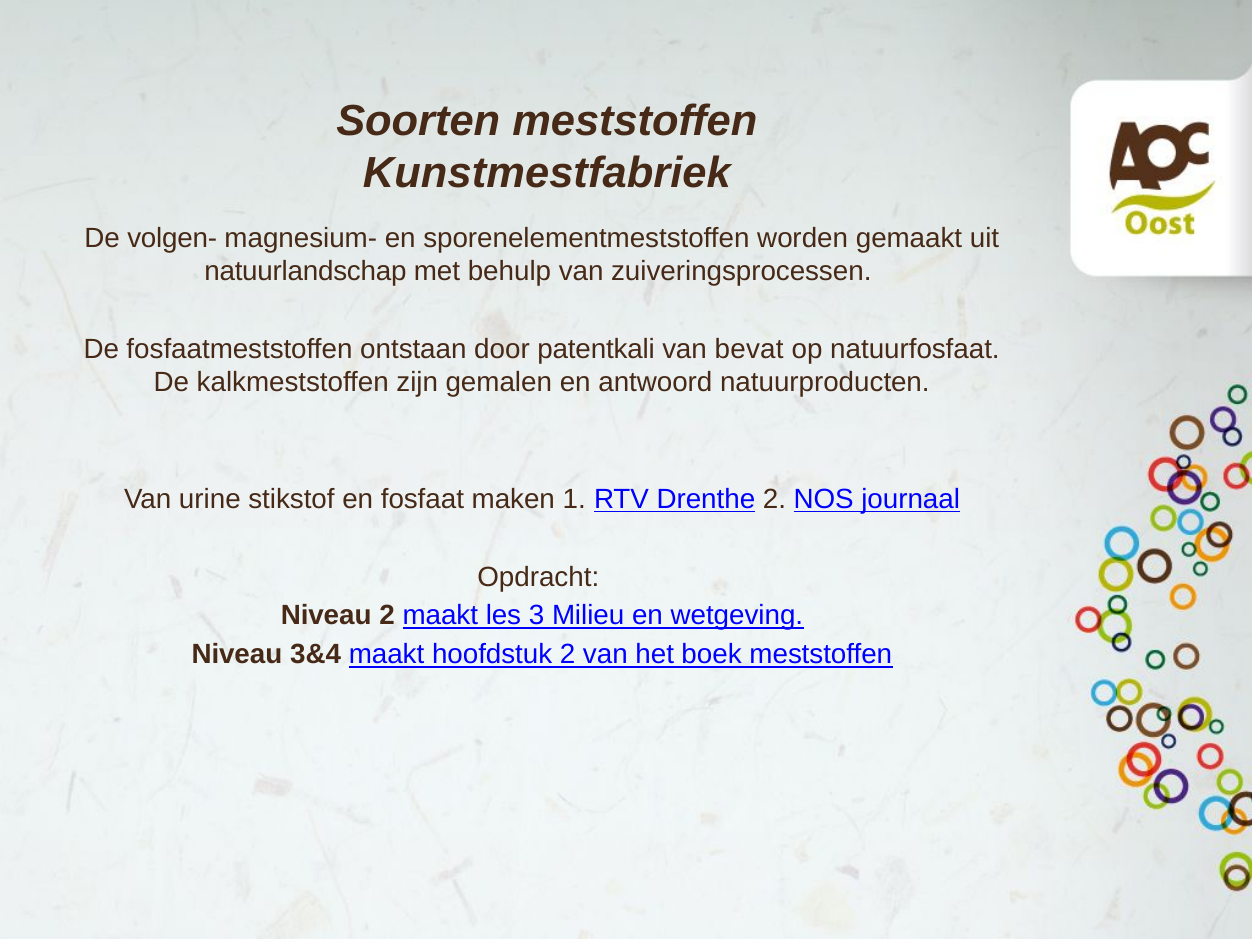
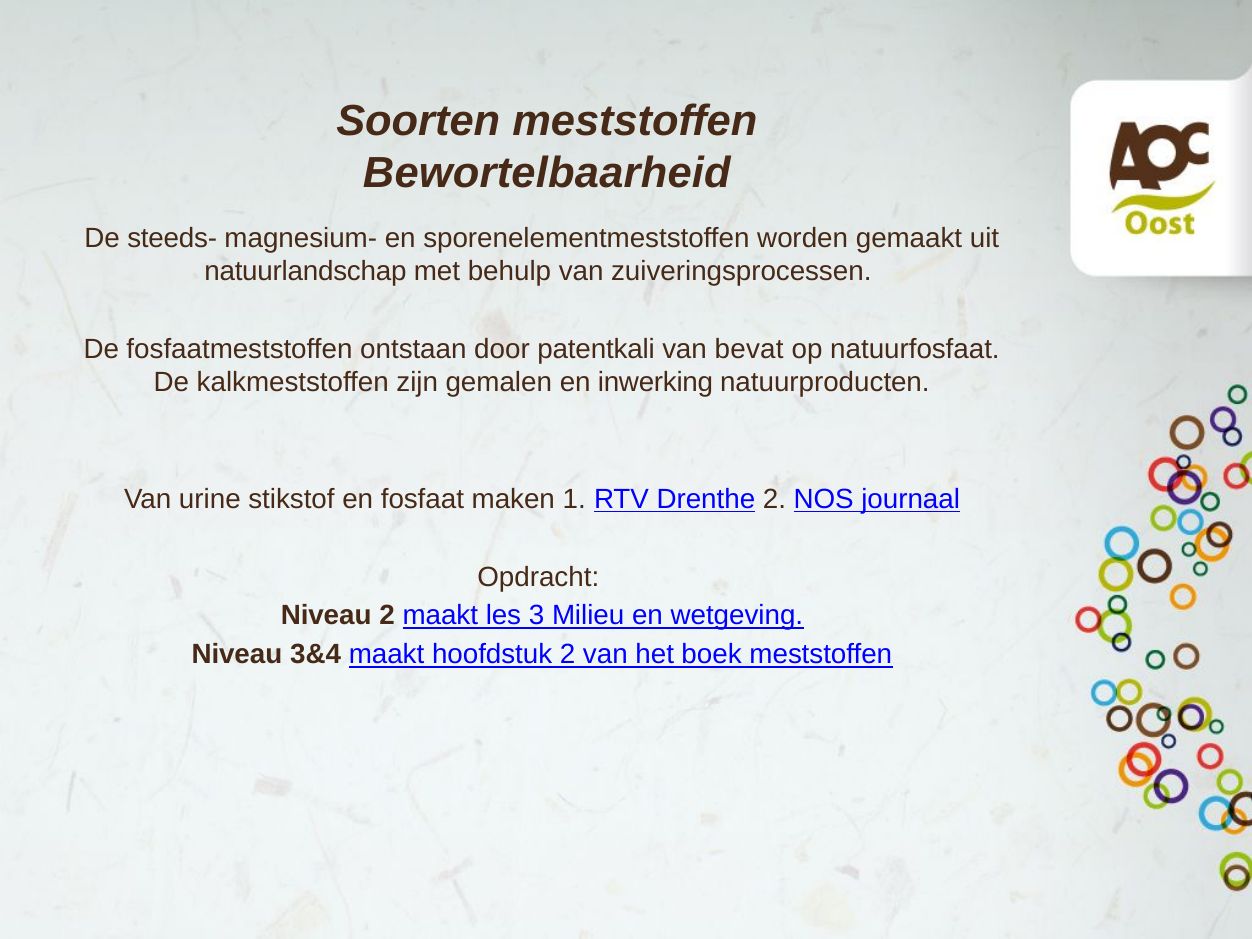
Kunstmestfabriek: Kunstmestfabriek -> Bewortelbaarheid (547, 173)
volgen-: volgen- -> steeds- (172, 238)
antwoord: antwoord -> inwerking (655, 382)
